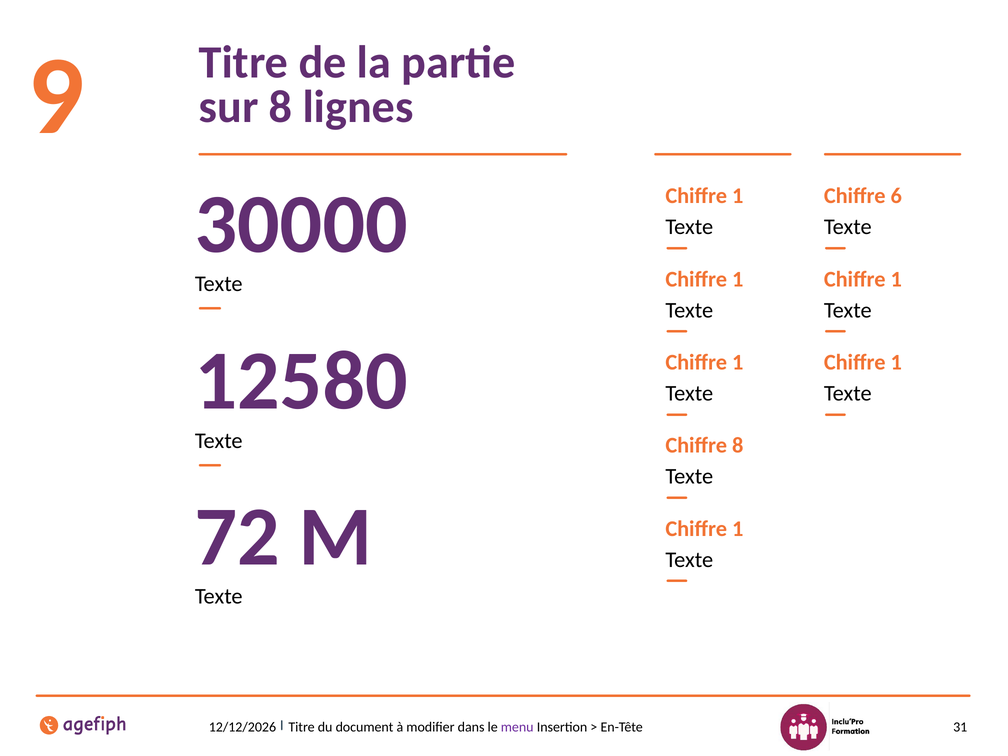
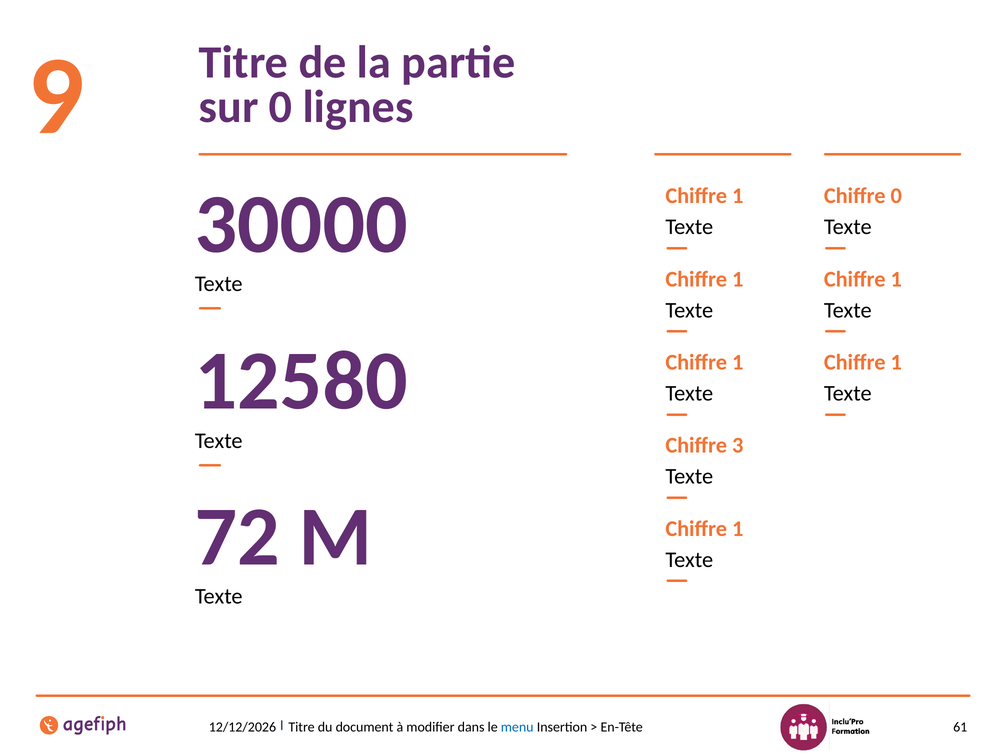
sur 8: 8 -> 0 (280, 107)
Chiffre 6: 6 -> 0 (896, 196)
Chiffre 8: 8 -> 3 (738, 446)
menu colour: purple -> blue (517, 727)
31: 31 -> 61 (960, 727)
